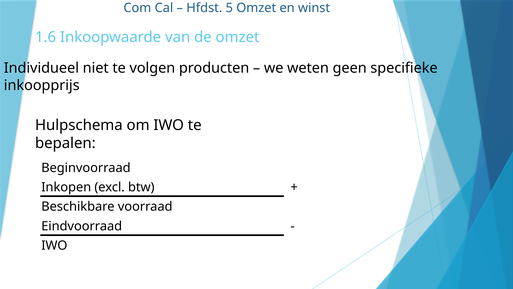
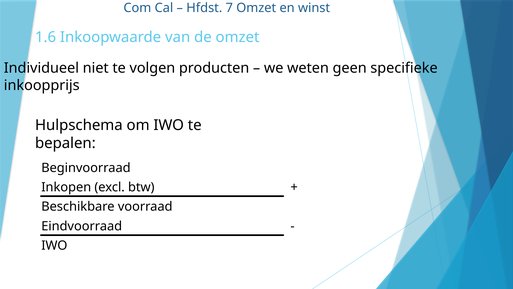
5: 5 -> 7 (229, 8)
